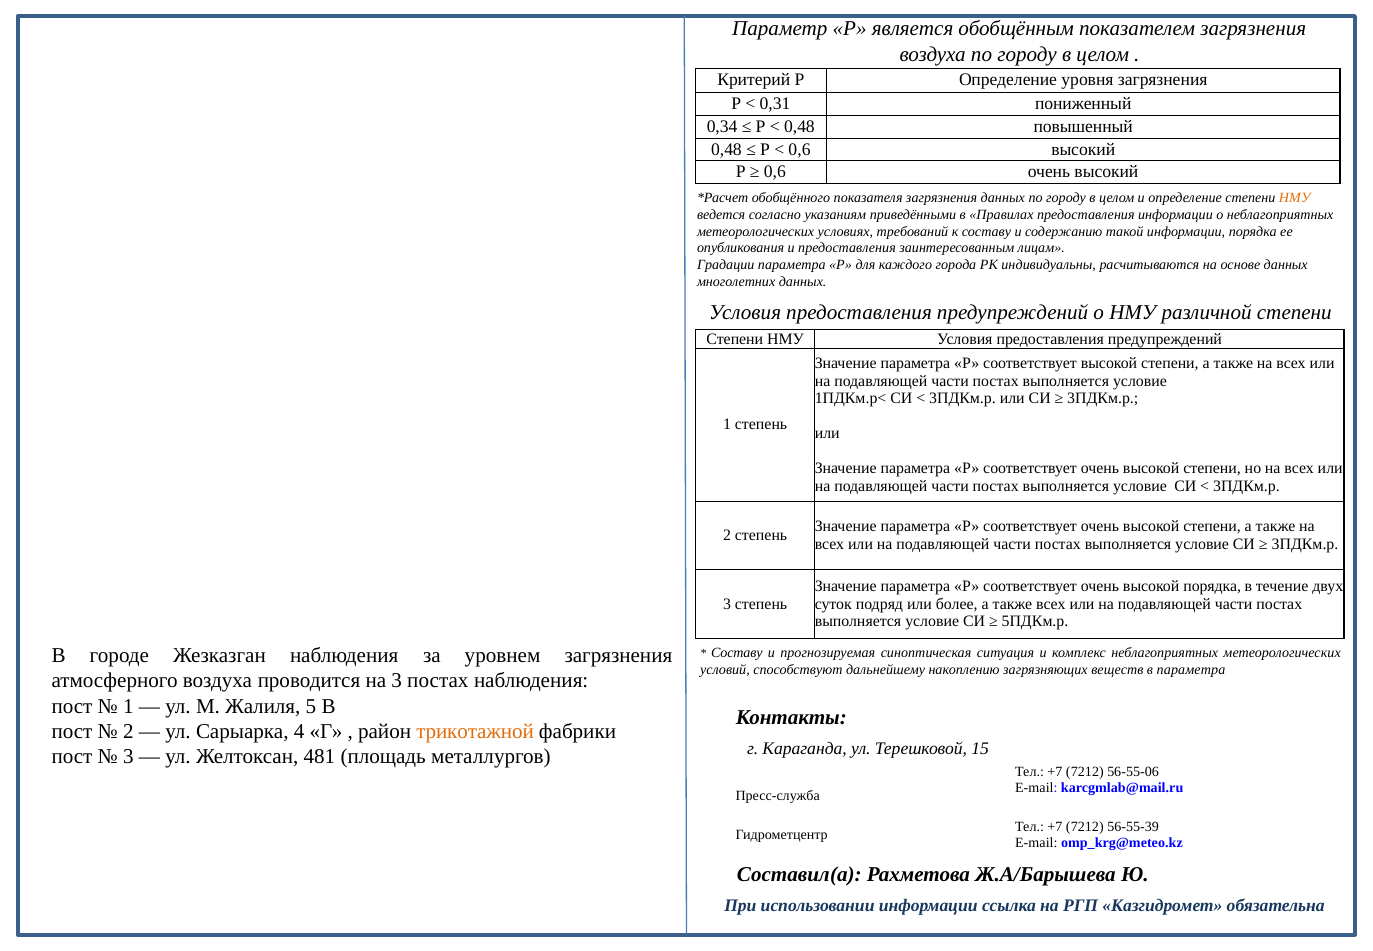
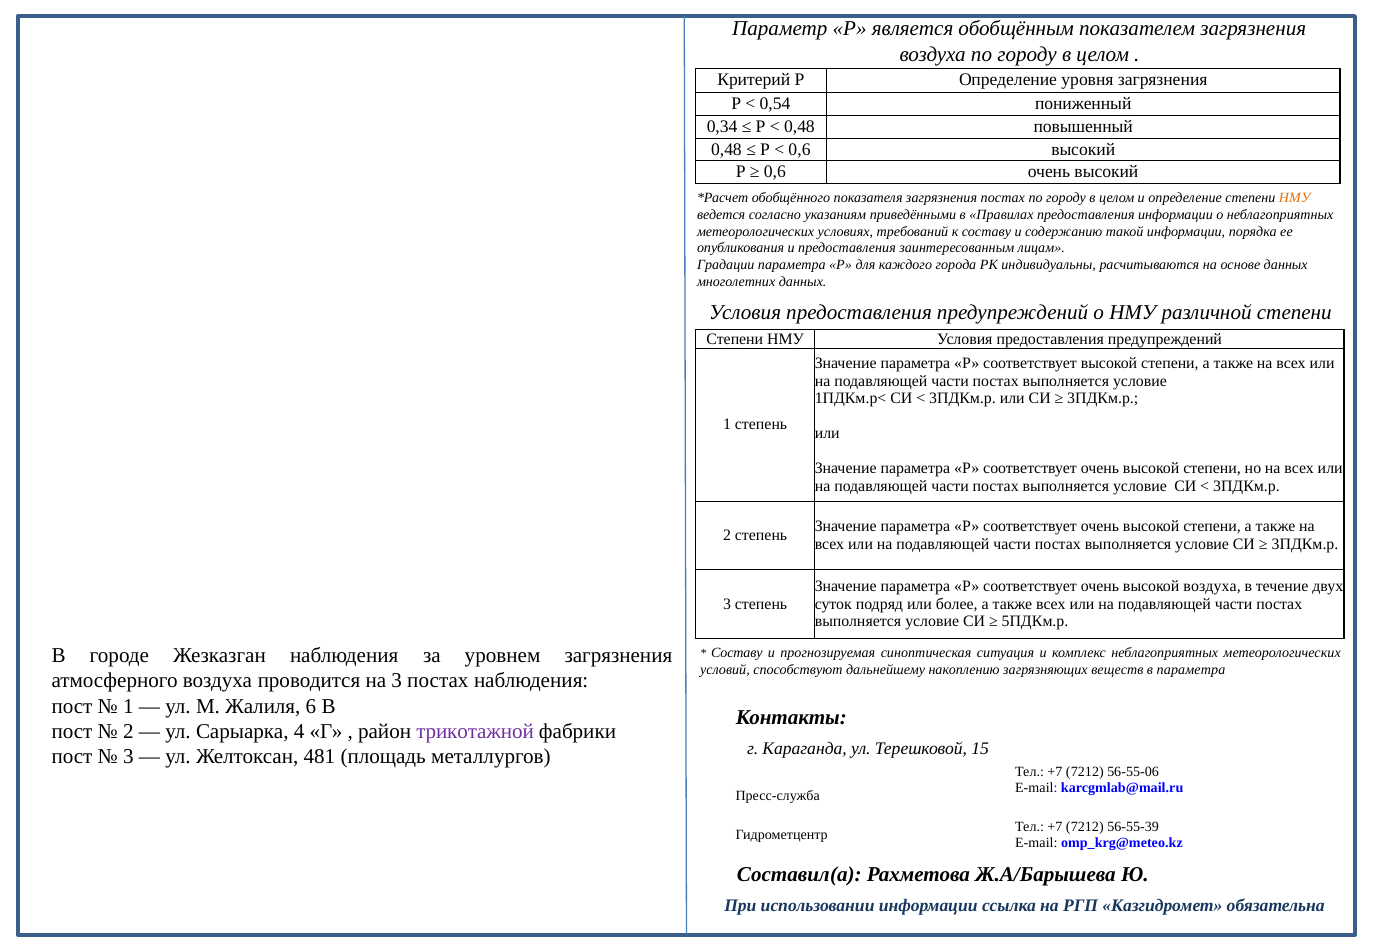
0,31: 0,31 -> 0,54 (775, 104)
загрязнения данных: данных -> постах (1003, 198)
высокой порядка: порядка -> воздуха (1212, 586)
5: 5 -> 6 (311, 706)
трикотажной colour: orange -> purple (475, 731)
